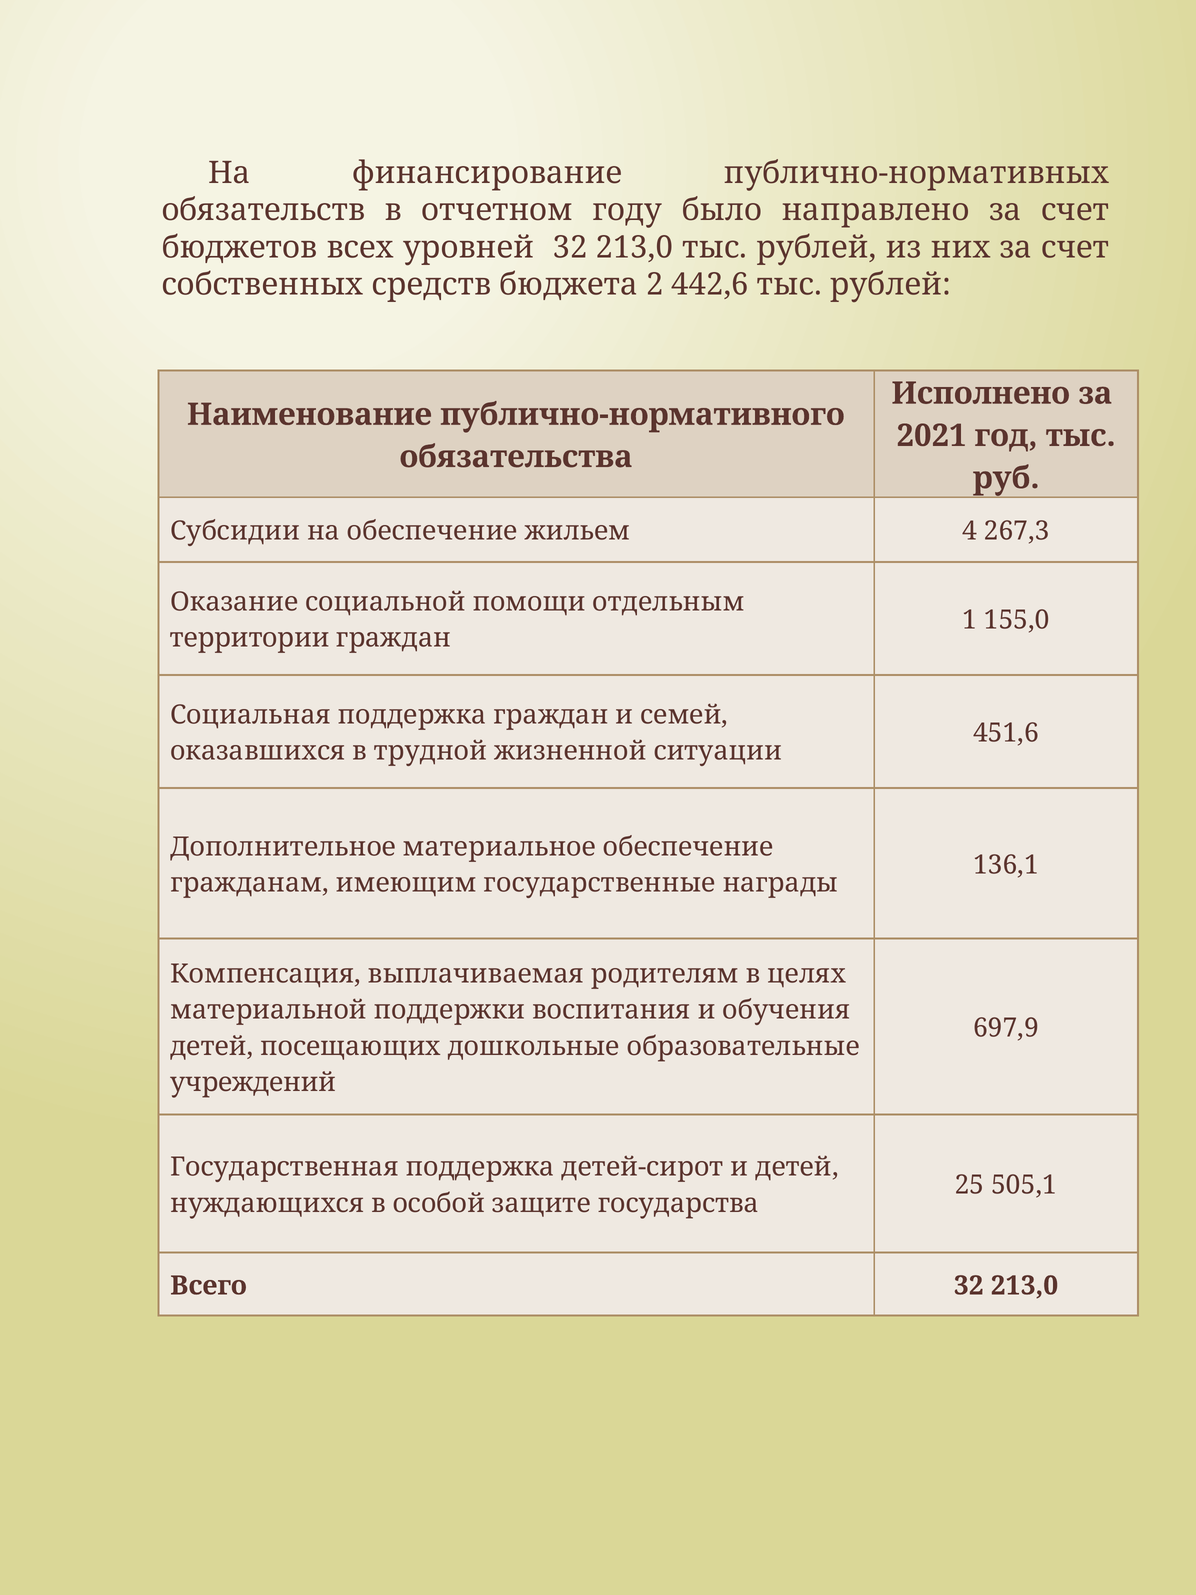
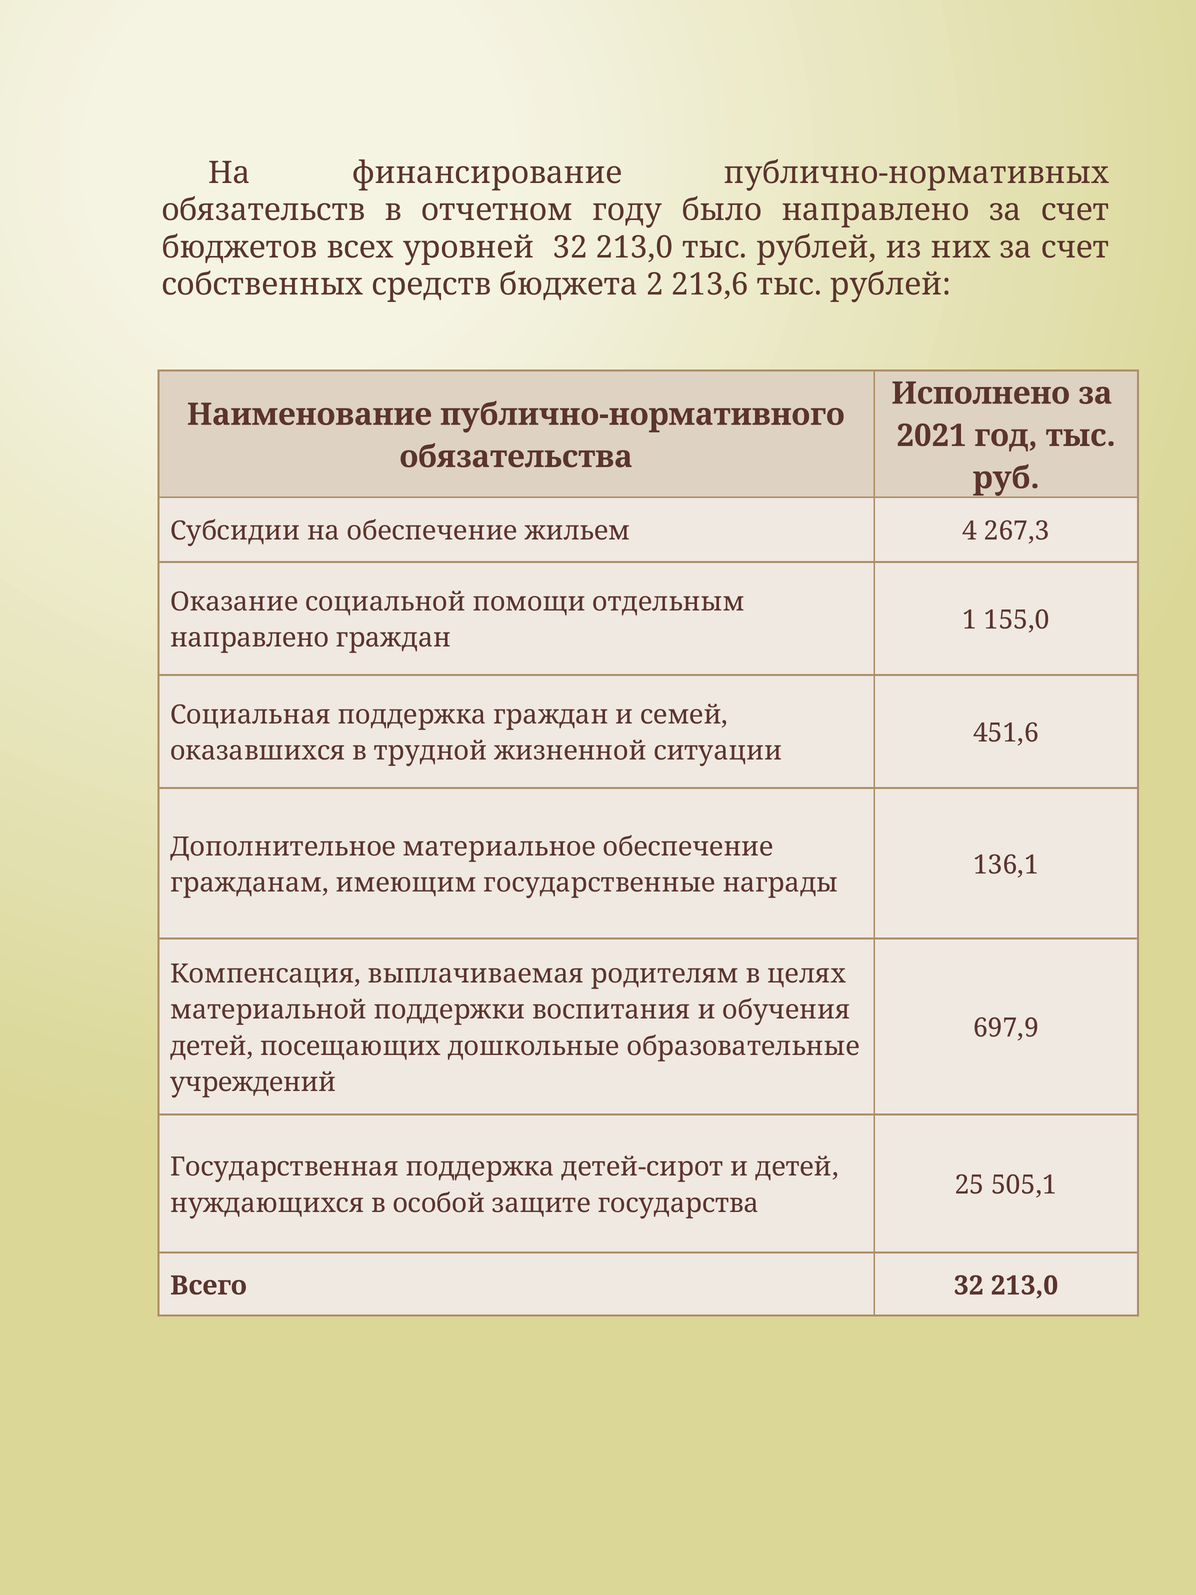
442,6: 442,6 -> 213,6 (710, 285)
территории: территории -> направлено (250, 638)
